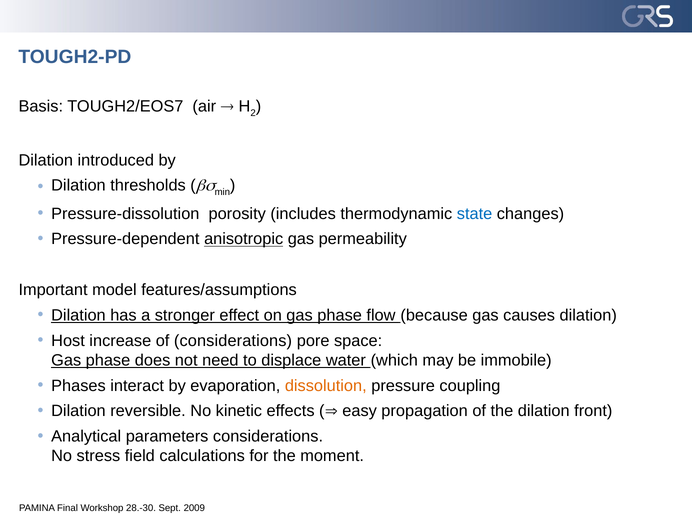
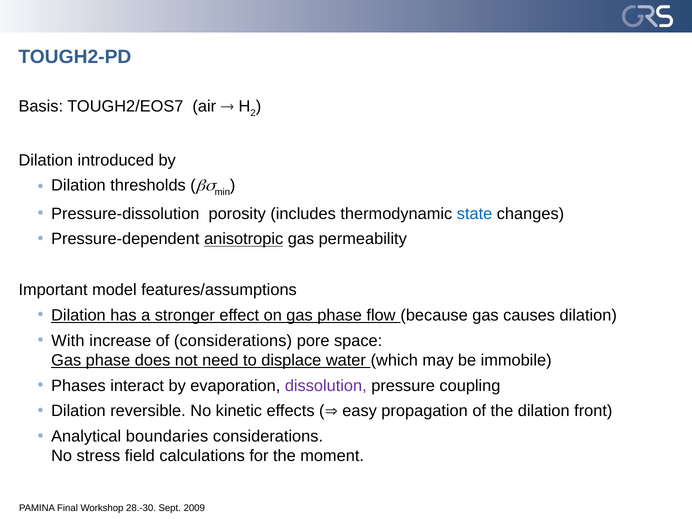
Host: Host -> With (68, 341)
dissolution colour: orange -> purple (326, 386)
parameters: parameters -> boundaries (167, 436)
